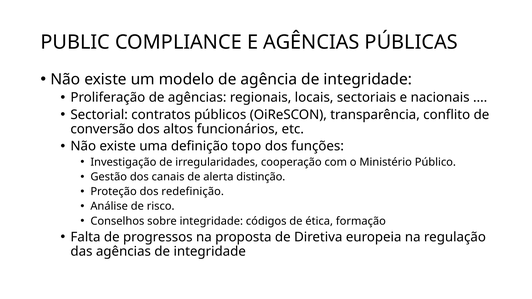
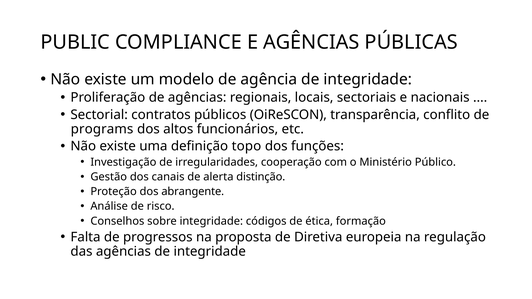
conversão: conversão -> programs (102, 129)
redefinição: redefinição -> abrangente (193, 192)
